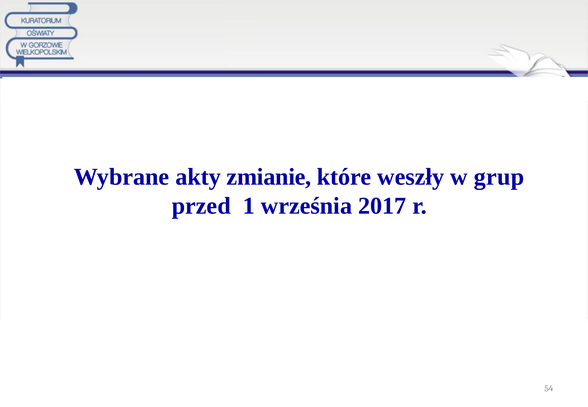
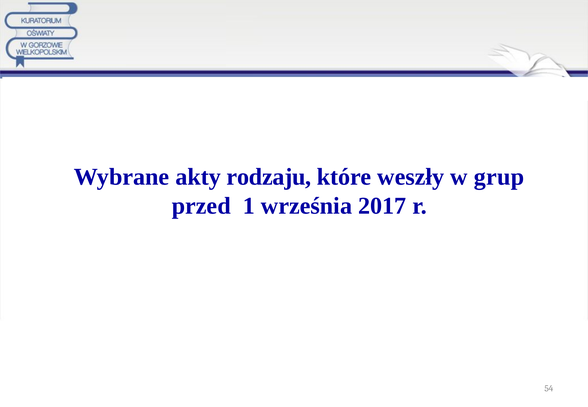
zmianie: zmianie -> rodzaju (269, 177)
